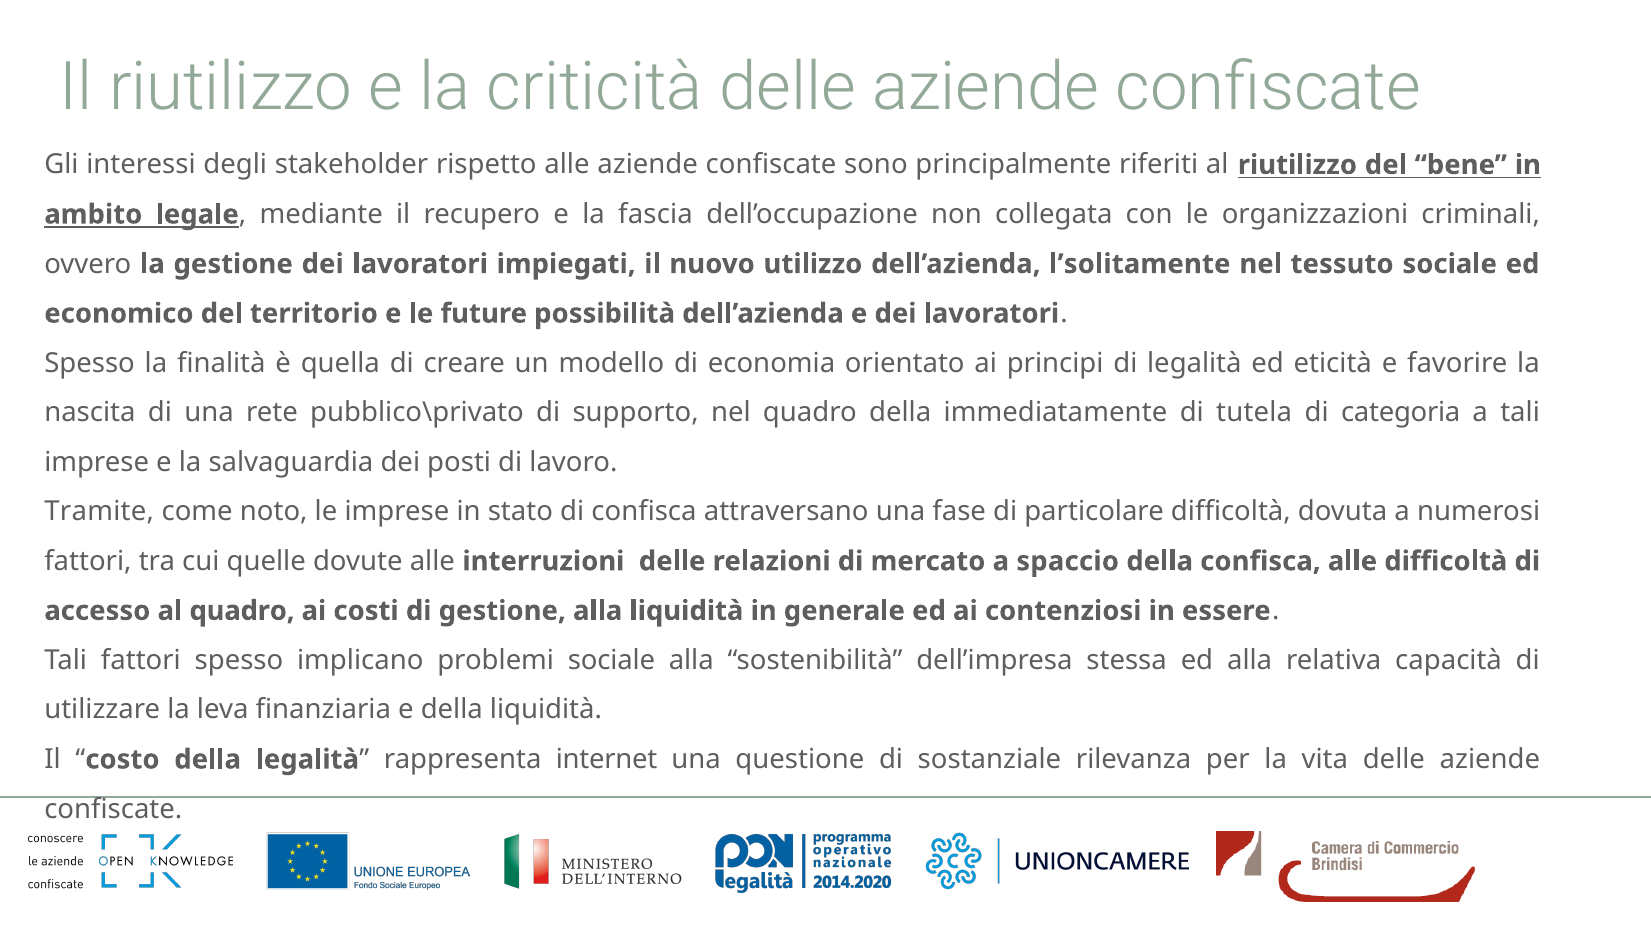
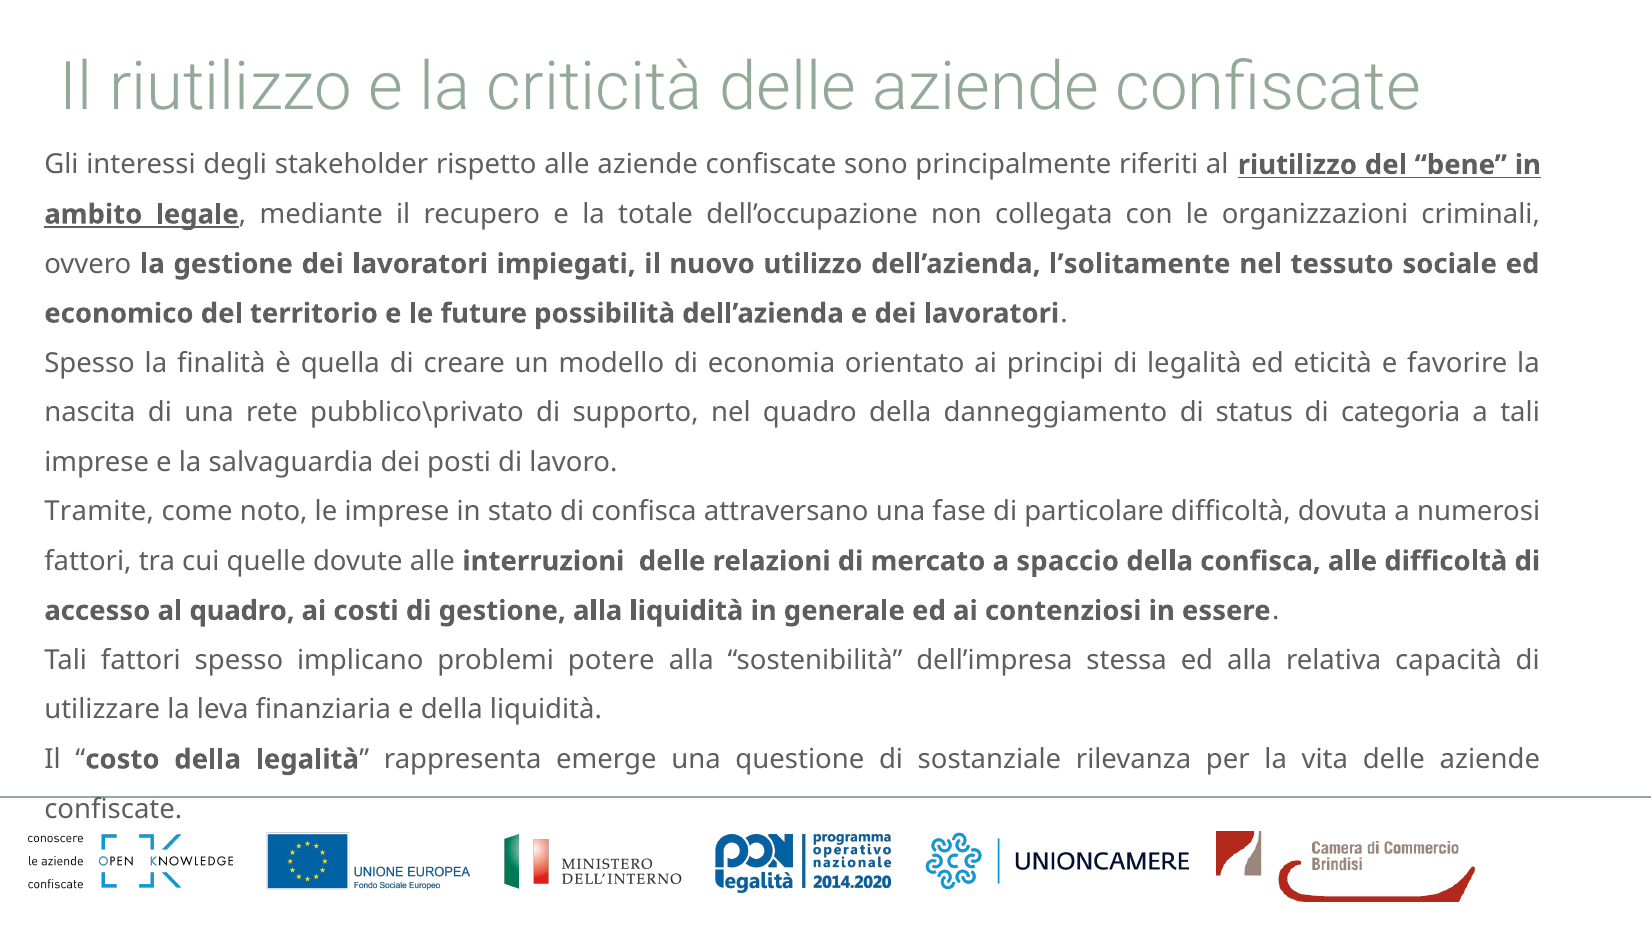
fascia: fascia -> totale (656, 214)
immediatamente: immediatamente -> danneggiamento (1055, 412)
tutela: tutela -> status (1254, 412)
problemi sociale: sociale -> potere (611, 660)
internet: internet -> emerge (606, 759)
